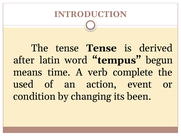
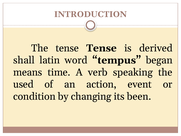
after: after -> shall (24, 60)
begun: begun -> began (159, 60)
complete: complete -> speaking (133, 72)
